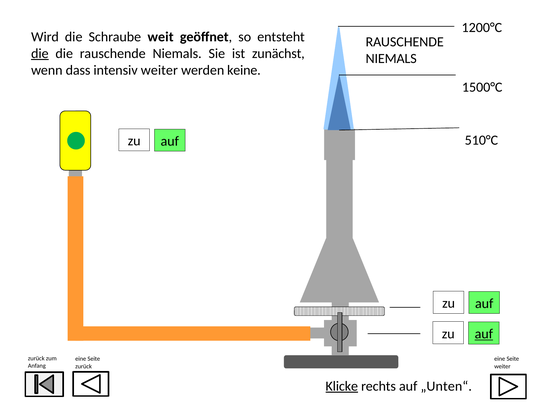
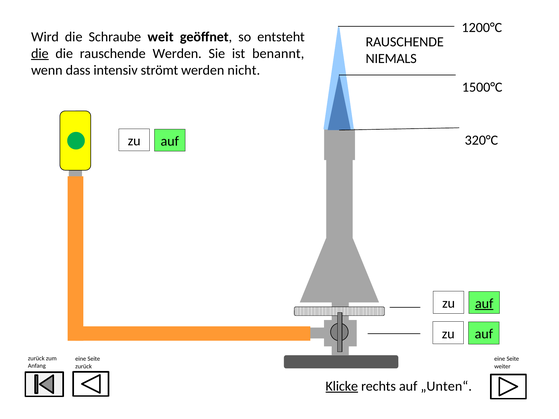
die rauschende Niemals: Niemals -> Werden (177, 54)
zunächst: zunächst -> benannt (278, 54)
intensiv weiter: weiter -> strömt (159, 70)
keine: keine -> nicht (244, 70)
510°C: 510°C -> 320°C (481, 140)
auf underline: none -> present (484, 304)
auf underline: present -> none (484, 334)
